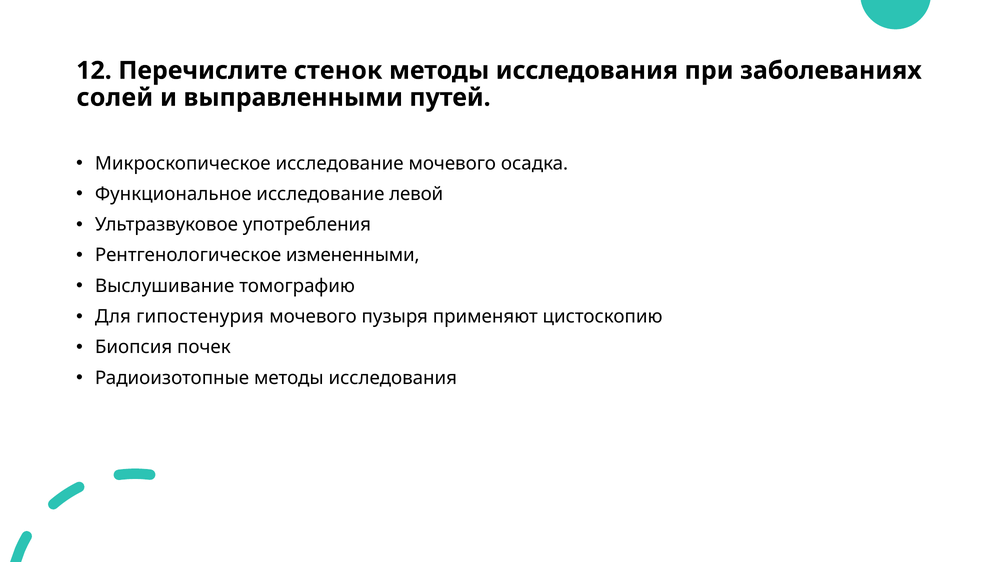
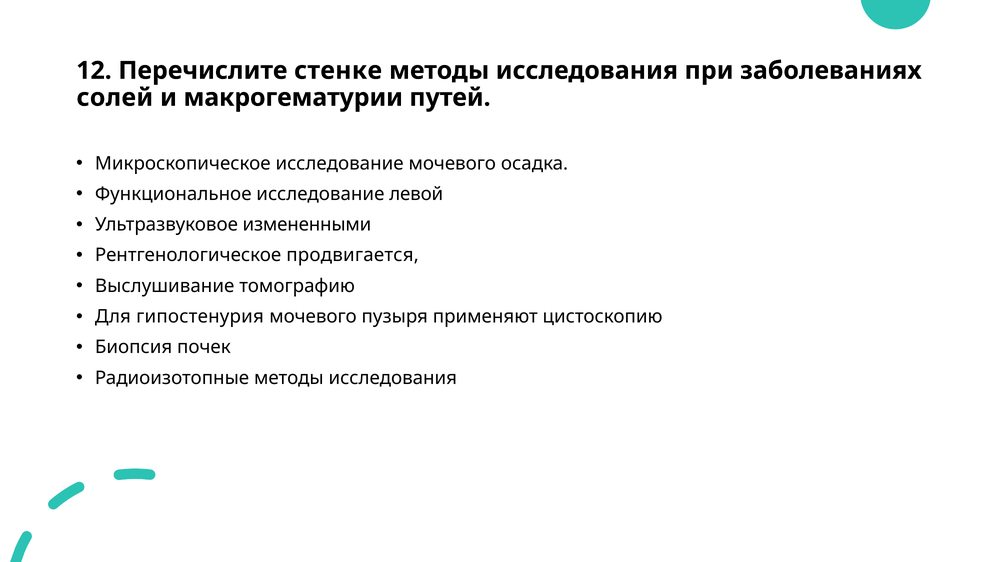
стенок: стенок -> стенке (338, 71)
выправленными: выправленными -> макрогематурии (293, 98)
употребления: употребления -> измененными (307, 225)
измененными: измененными -> продвигается (353, 256)
